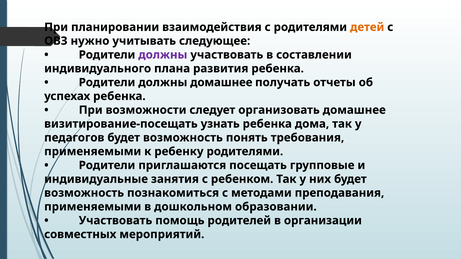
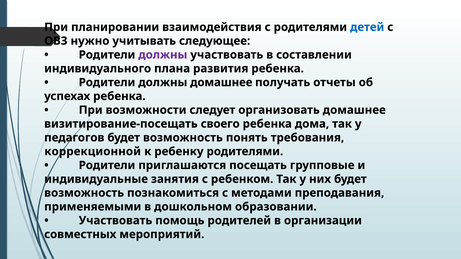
детей colour: orange -> blue (367, 27)
узнать: узнать -> своего (220, 124)
применяемыми: применяемыми -> коррекционной (93, 152)
